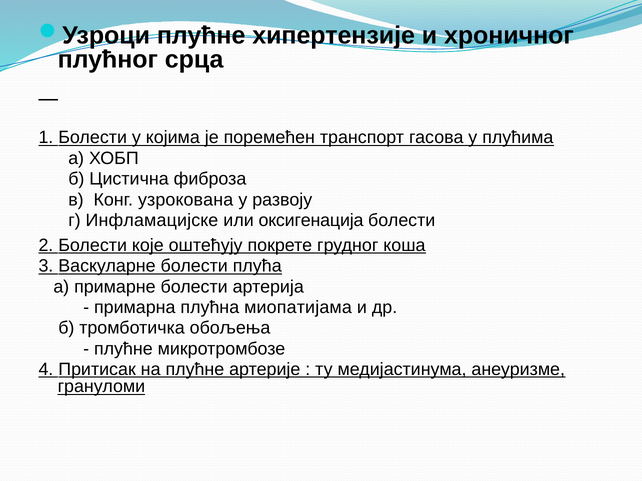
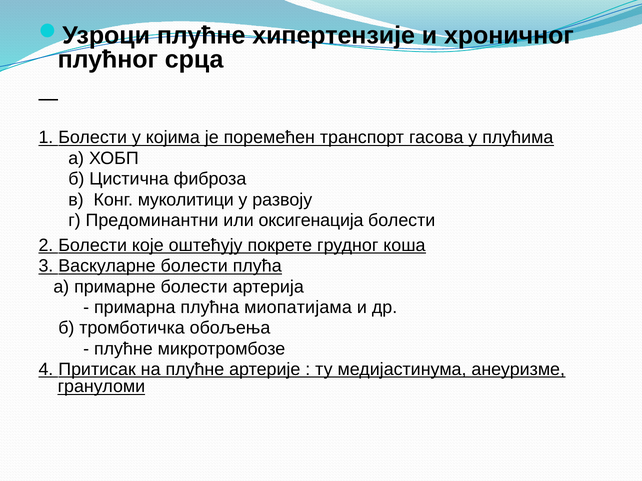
узрокована: узрокована -> муколитици (186, 200)
Инфламацијске: Инфламацијске -> Предоминантни (152, 221)
